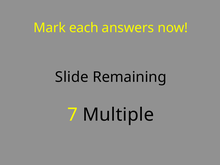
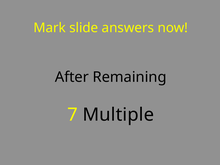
each: each -> slide (84, 28)
Slide: Slide -> After (72, 77)
